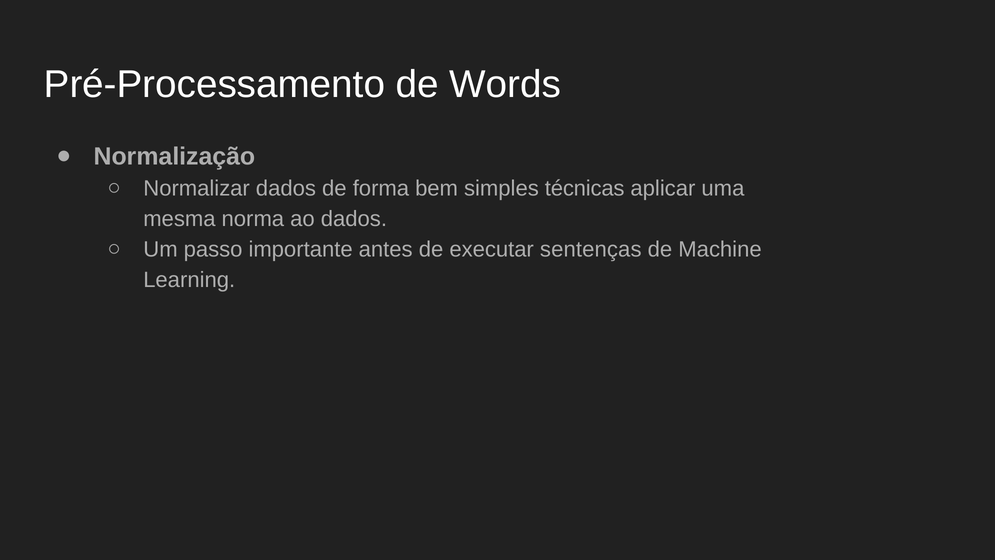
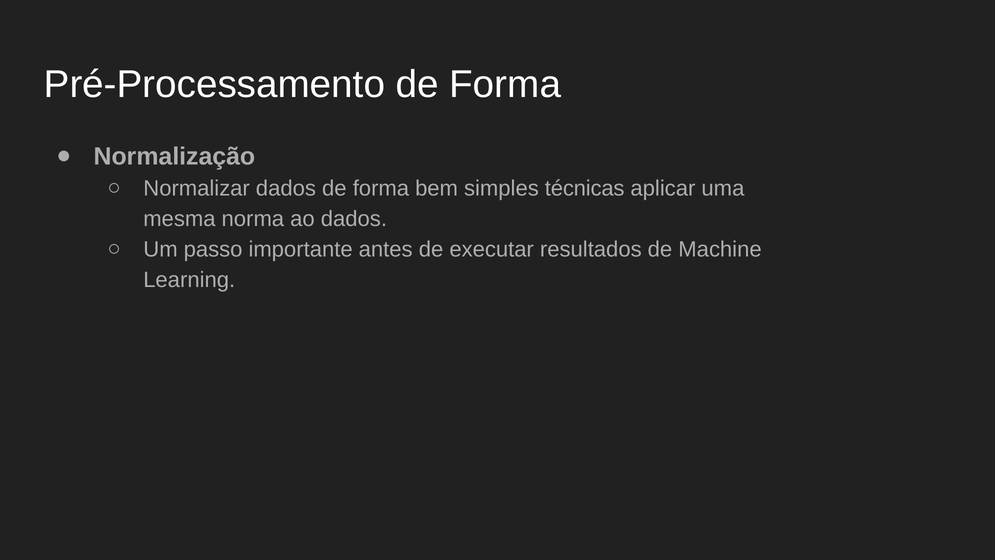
Pré-Processamento de Words: Words -> Forma (505, 84)
sentenças: sentenças -> resultados (591, 249)
